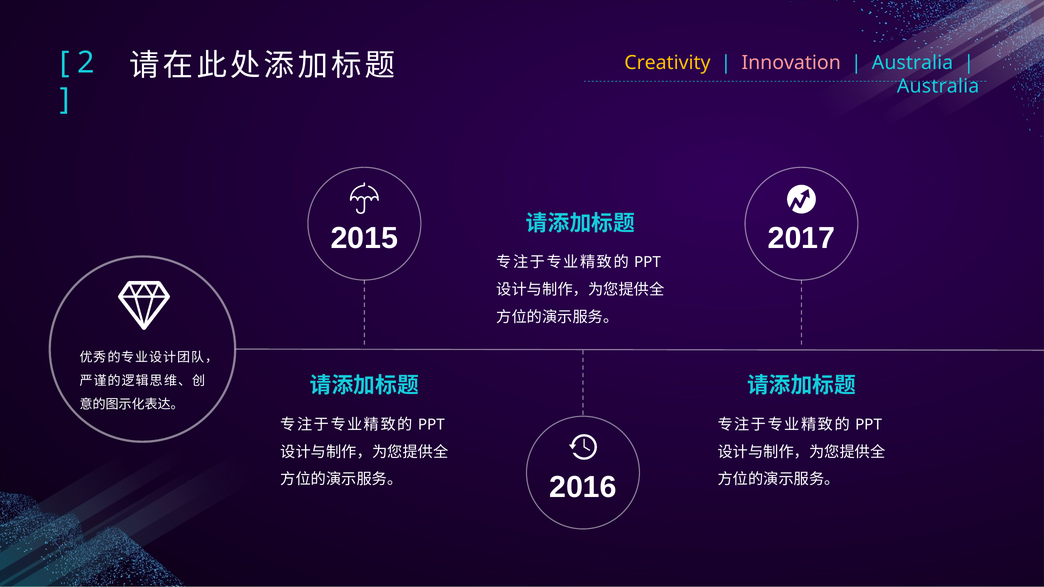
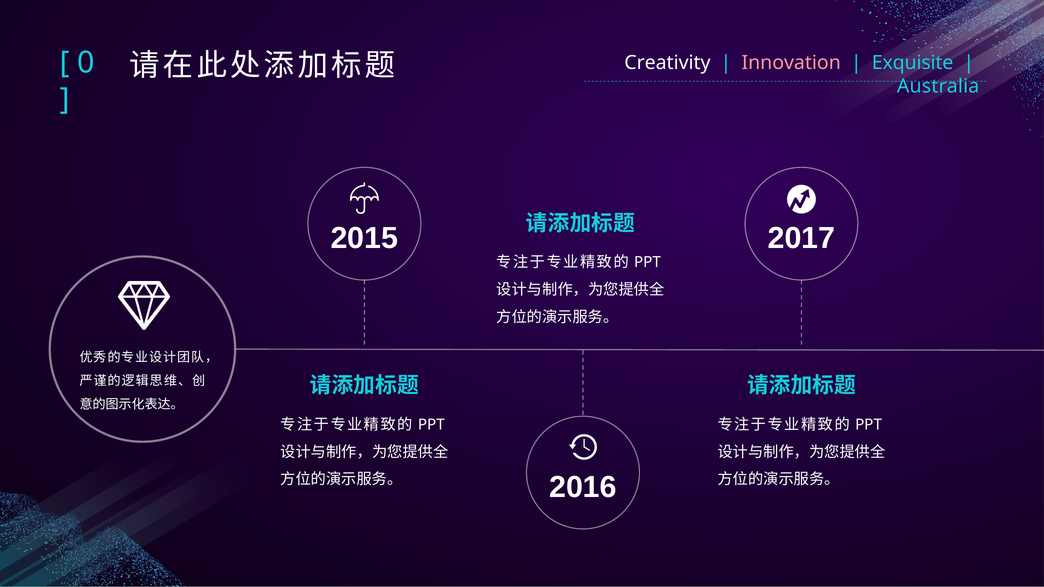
Creativity colour: yellow -> white (667, 63)
Australia: Australia -> Exquisite (913, 63)
2: 2 -> 0 (86, 63)
